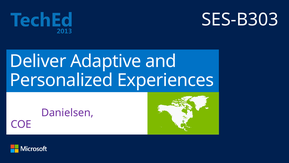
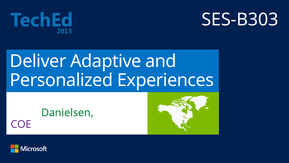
Danielsen colour: purple -> green (67, 112)
